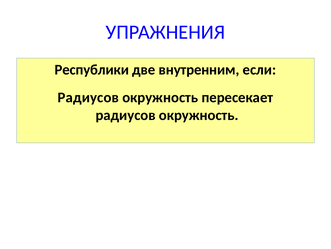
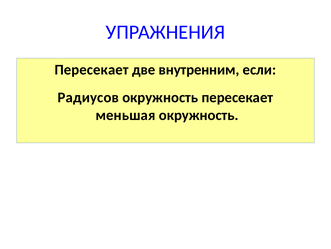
Республики: Республики -> Пересекает (92, 69)
радиусов: радиусов -> меньшая (125, 115)
